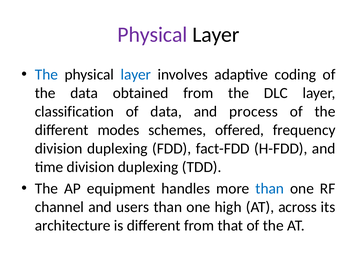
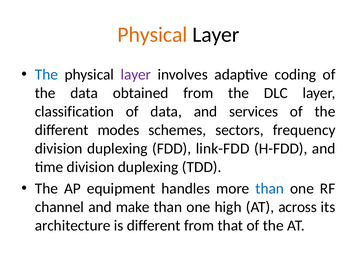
Physical colour: purple -> orange (152, 35)
layer colour: blue -> purple (136, 75)
process: process -> services (254, 111)
offered: offered -> sectors (240, 130)
fact-FDD: fact-FDD -> link-FDD (223, 148)
users: users -> make (133, 207)
